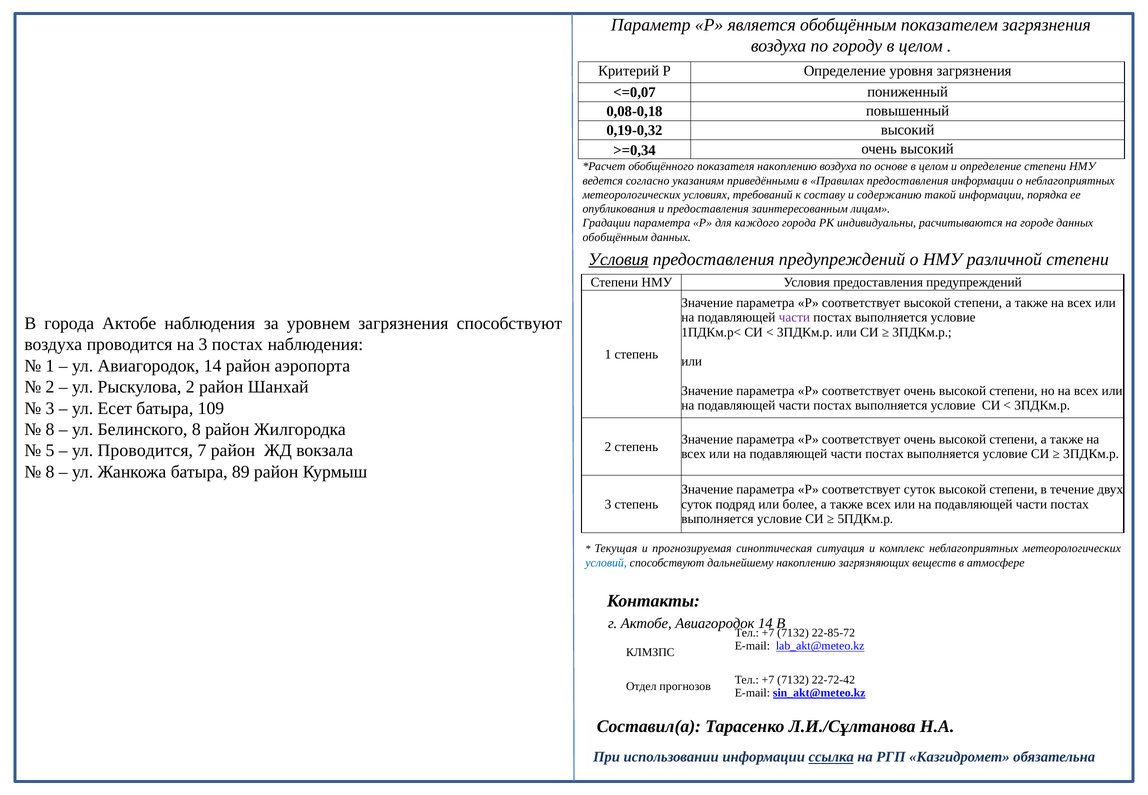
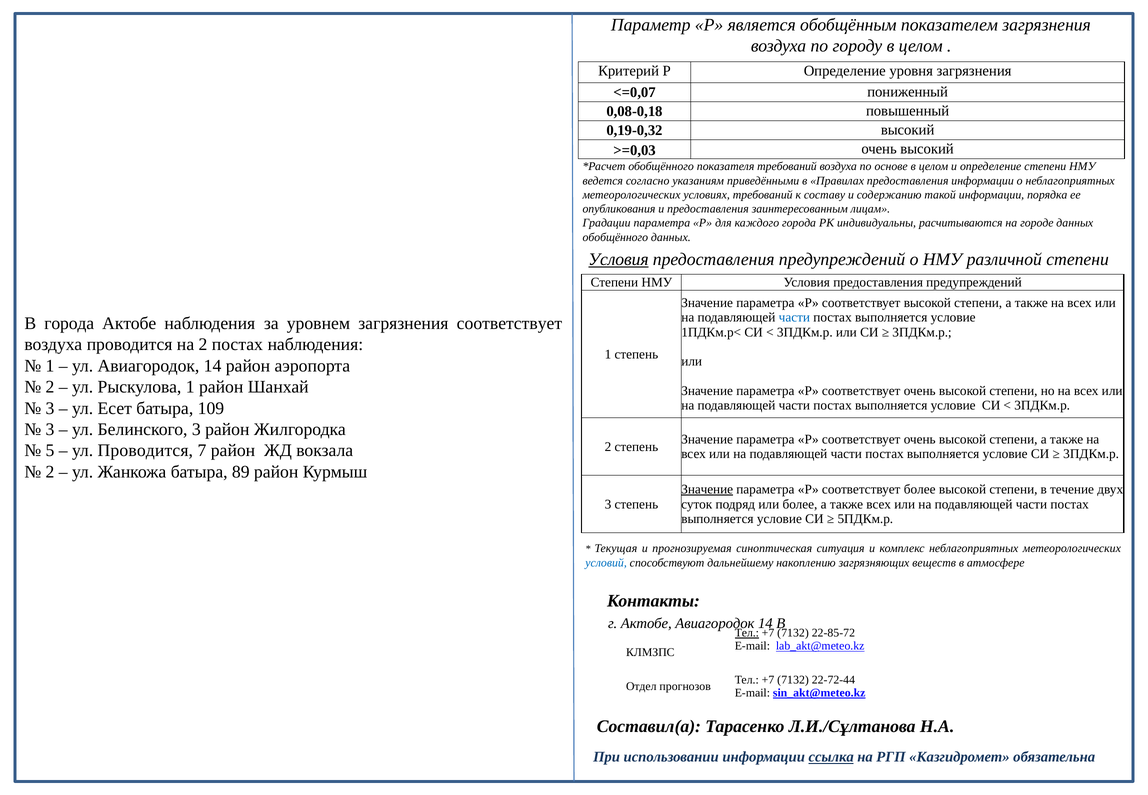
>=0,34: >=0,34 -> >=0,03 (635, 151)
показателя накоплению: накоплению -> требований (787, 167)
обобщённым: обобщённым -> обобщённого (615, 237)
части colour: purple -> blue (794, 317)
загрязнения способствуют: способствуют -> соответствует (509, 323)
на 3: 3 -> 2 (203, 345)
Рыскулова 2: 2 -> 1 (190, 387)
8: 8 -> 3 (50, 429)
Белинского 8: 8 -> 3 (196, 429)
8: 8 -> 2 (50, 472)
Значение underline: none -> present (707, 489)
соответствует суток: суток -> более (920, 489)
Тел underline: none -> present (747, 633)
22-72-42: 22-72-42 -> 22-72-44 (833, 679)
